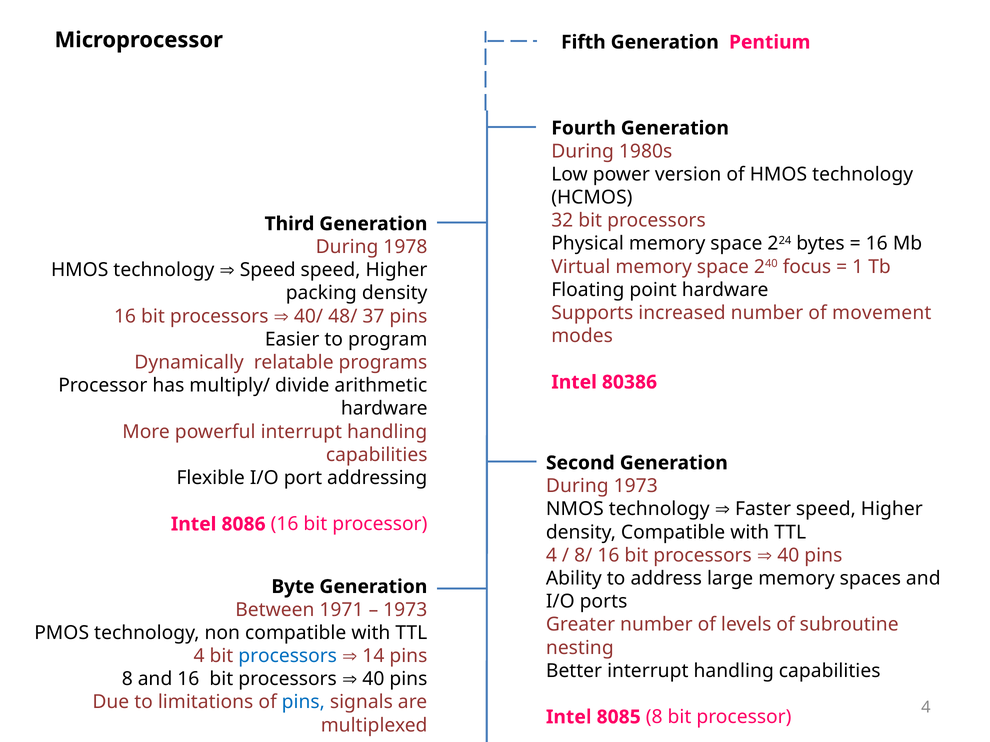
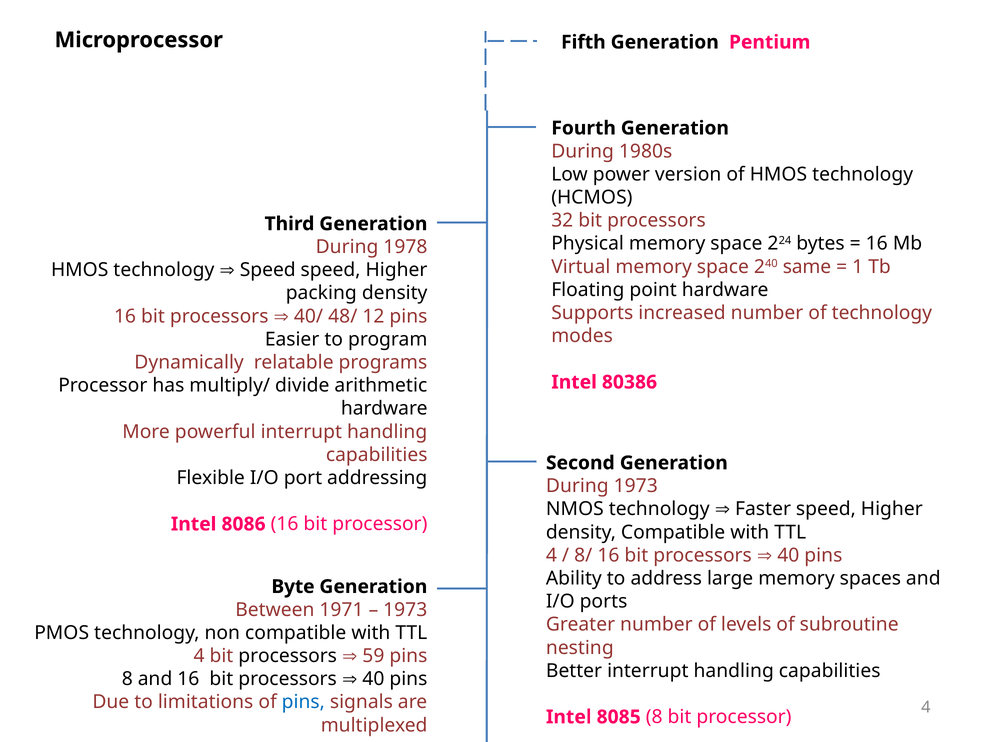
focus: focus -> same (807, 267)
of movement: movement -> technology (882, 313)
37: 37 -> 12 (373, 316)
processors colour: blue -> black (288, 656)
14: 14 -> 59 (373, 656)
